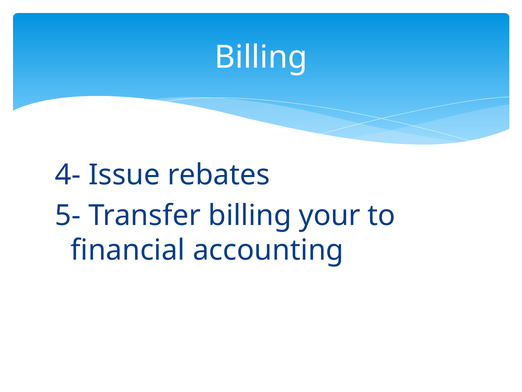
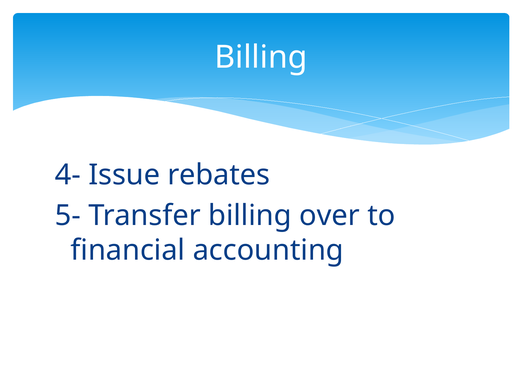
your: your -> over (329, 215)
